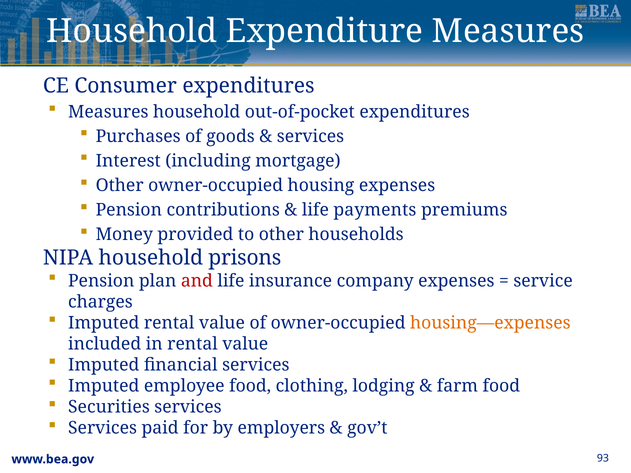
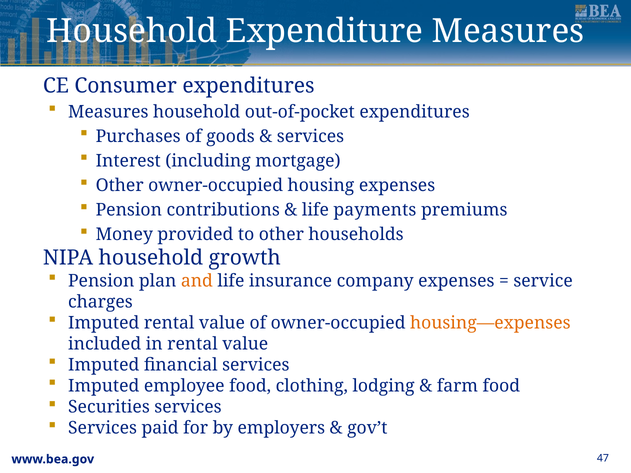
prisons: prisons -> growth (245, 258)
and colour: red -> orange (197, 281)
93: 93 -> 47 (603, 459)
